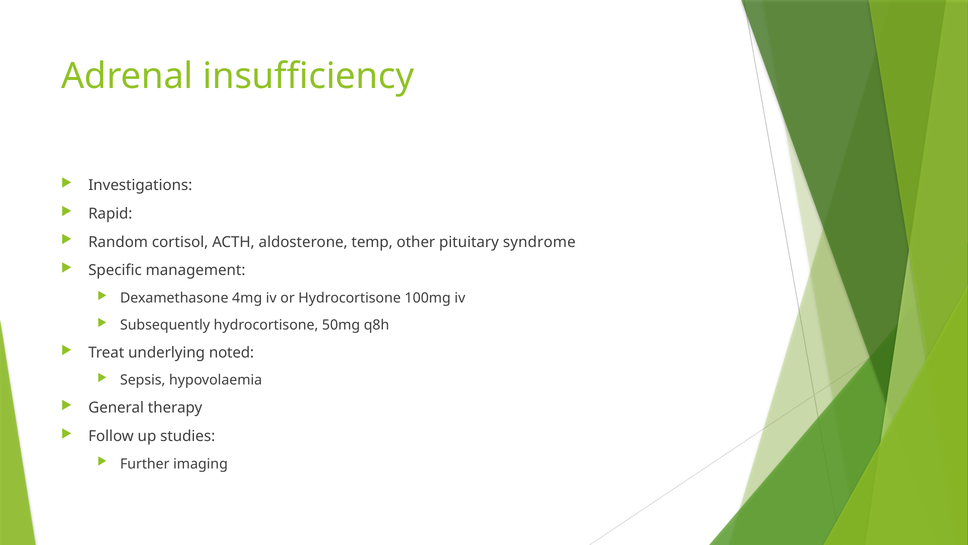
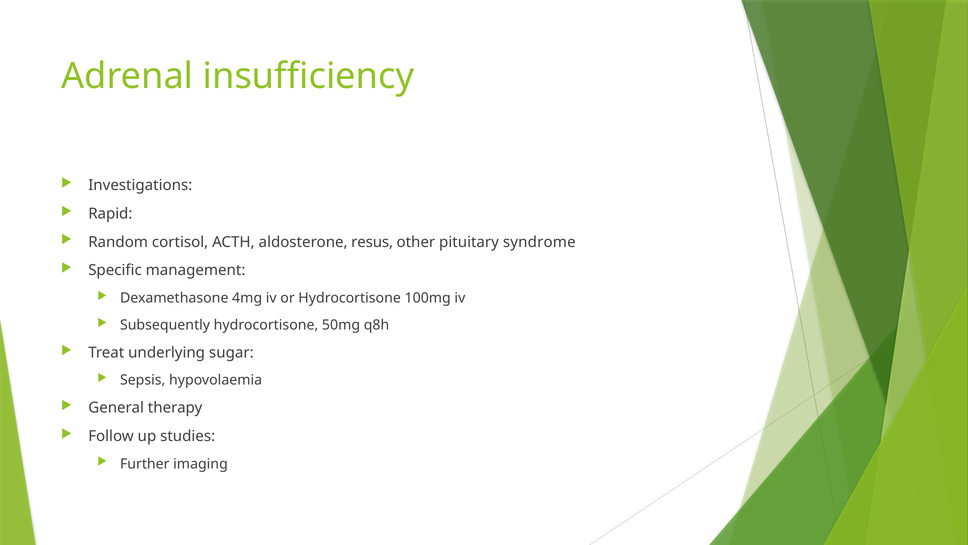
temp: temp -> resus (372, 242)
noted: noted -> sugar (231, 352)
